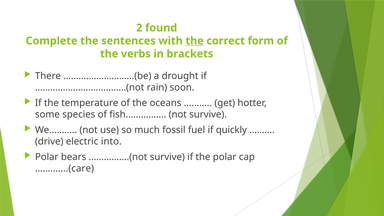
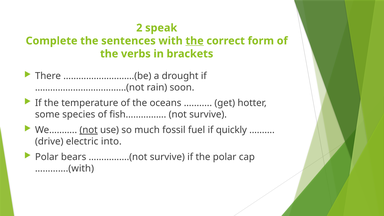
found: found -> speak (161, 28)
not underline: none -> present (89, 130)
………….(care: ………….(care -> ………….(with (64, 169)
